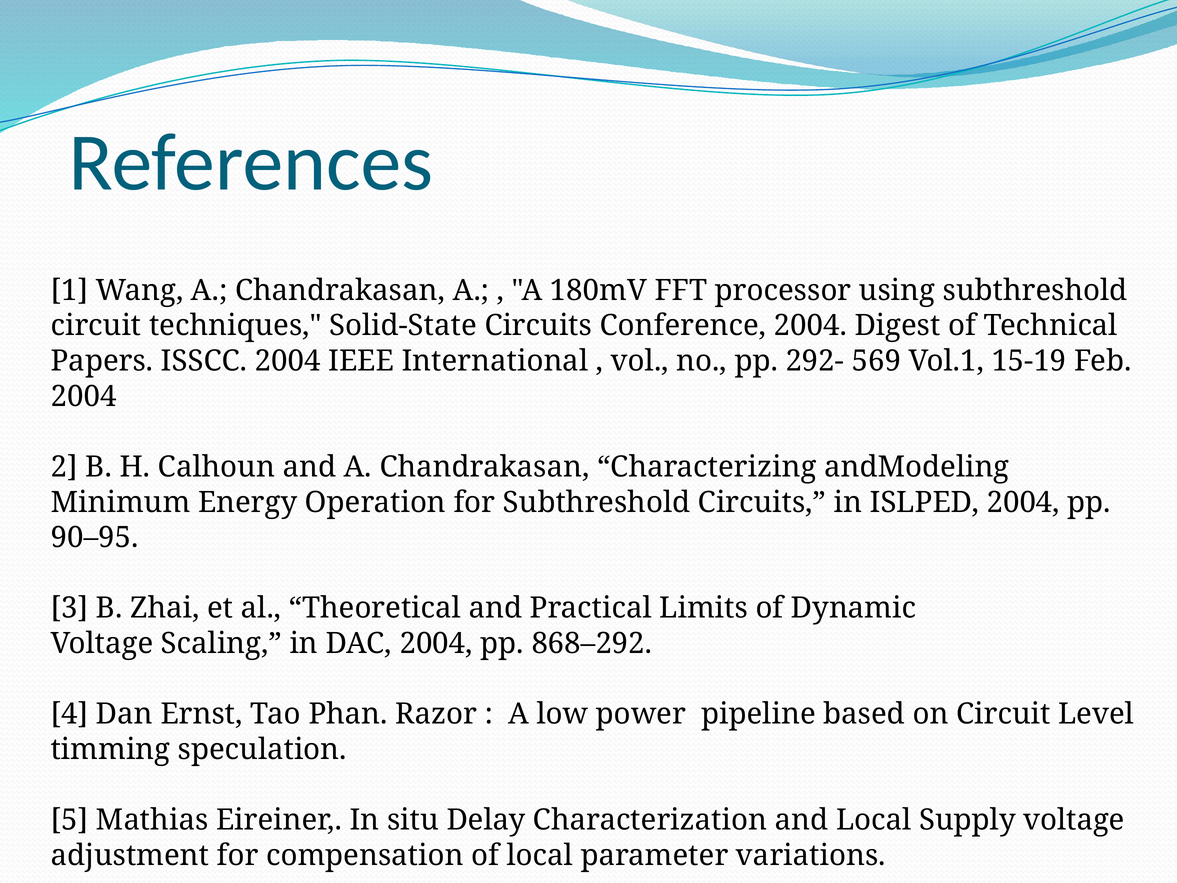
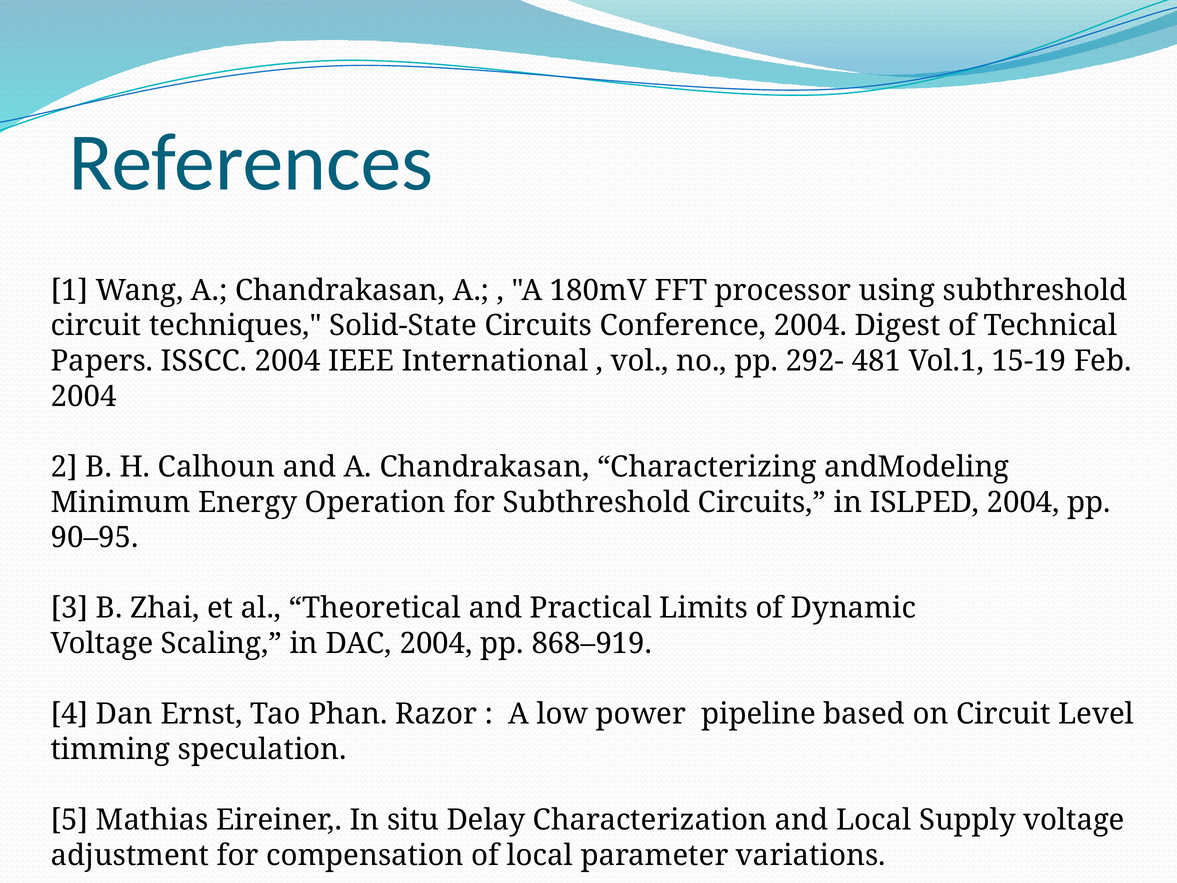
569: 569 -> 481 (876, 361)
868–292: 868–292 -> 868–919 (592, 643)
